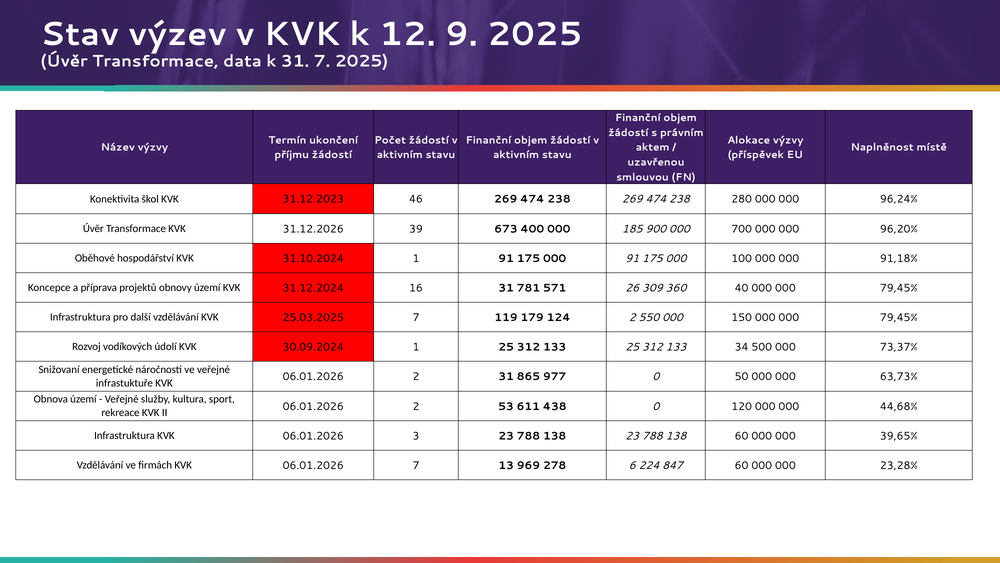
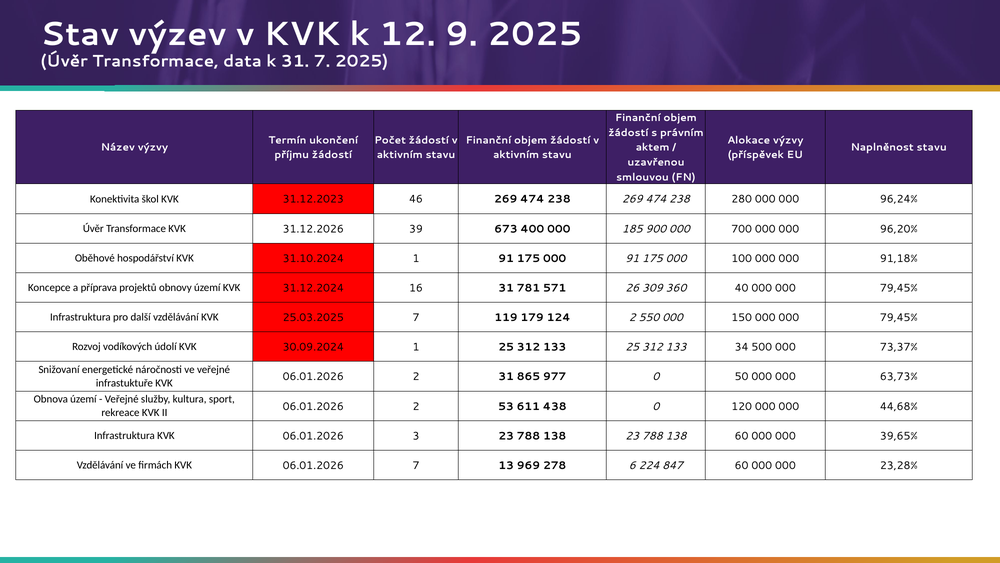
Naplněnost místě: místě -> stavu (932, 147)
